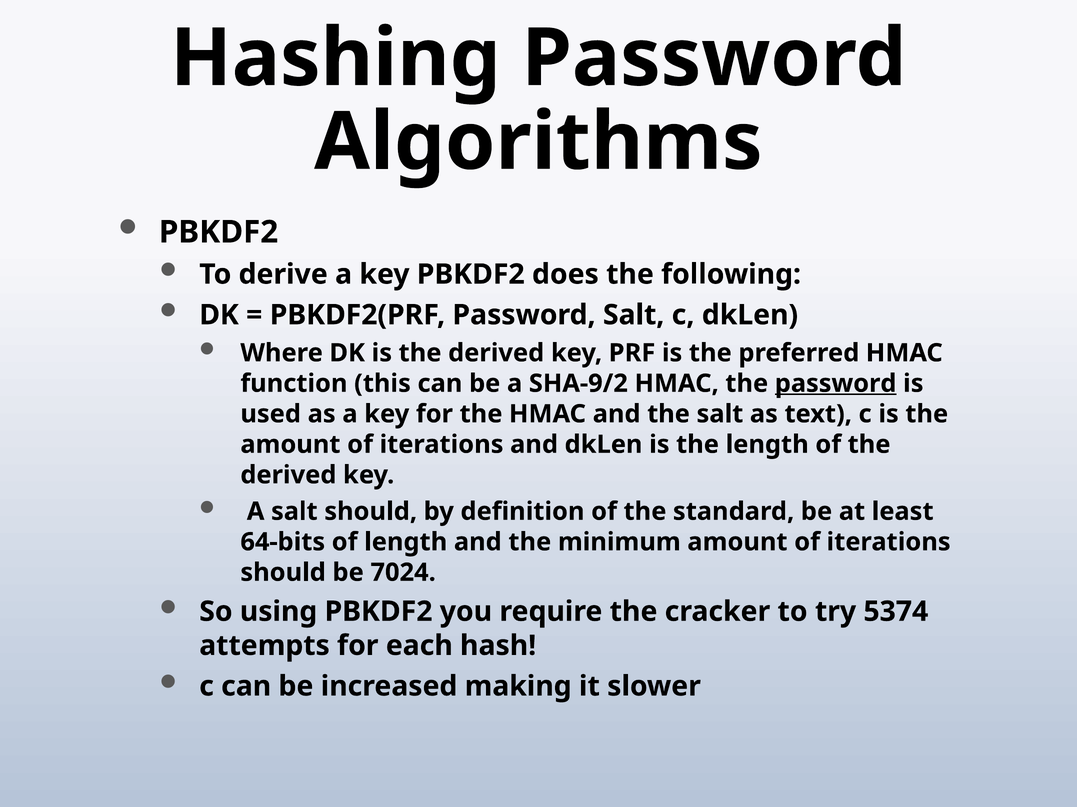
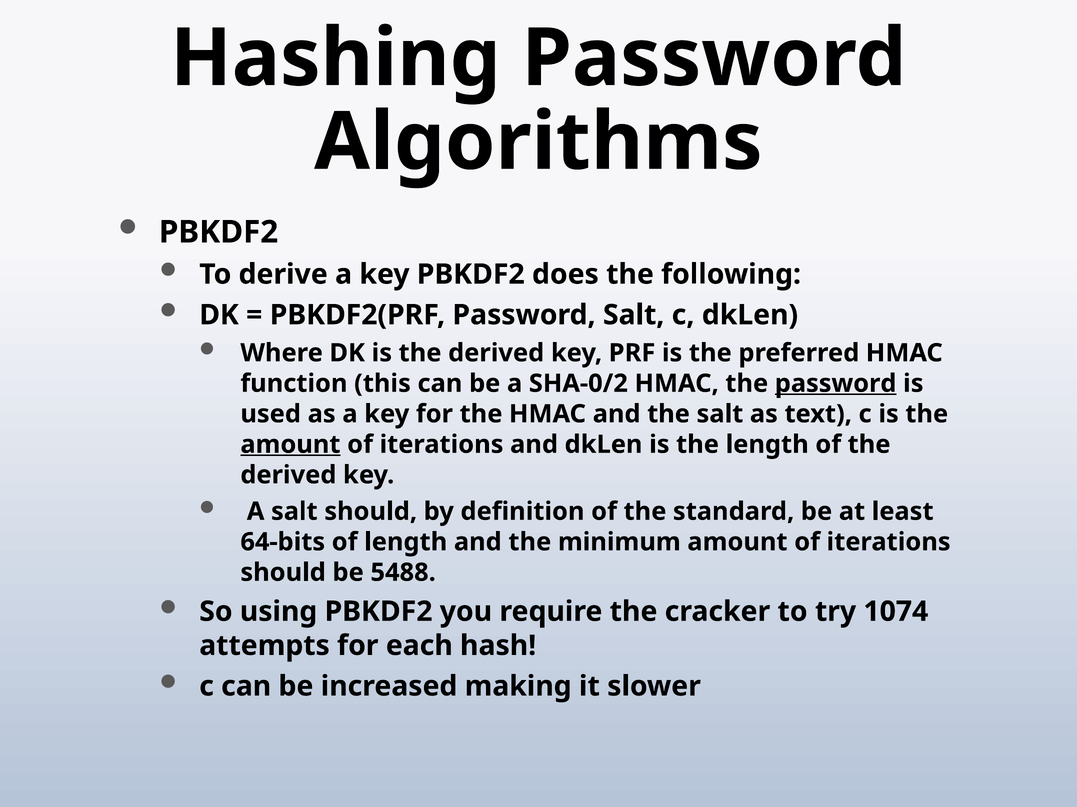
SHA-9/2: SHA-9/2 -> SHA-0/2 (578, 384)
amount underline: none -> present (290, 445)
7024: 7024 -> 5488 (403, 573)
5374: 5374 -> 1074 (896, 612)
